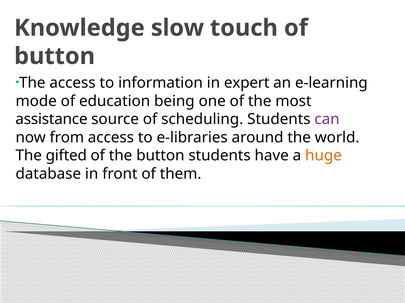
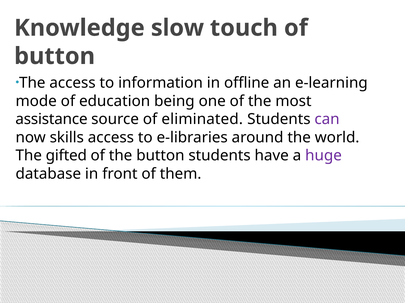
expert: expert -> offline (247, 83)
scheduling: scheduling -> eliminated (202, 120)
from: from -> skills (67, 138)
huge colour: orange -> purple (323, 156)
